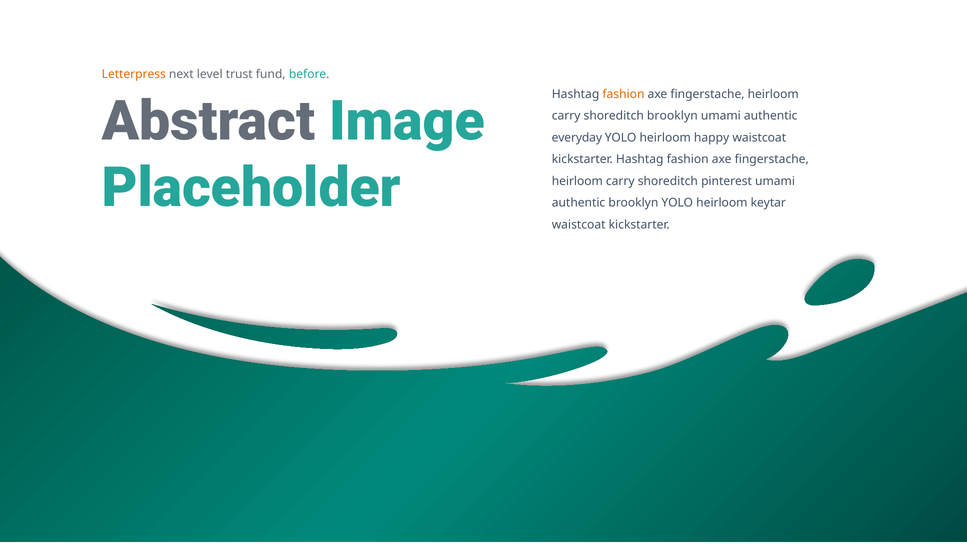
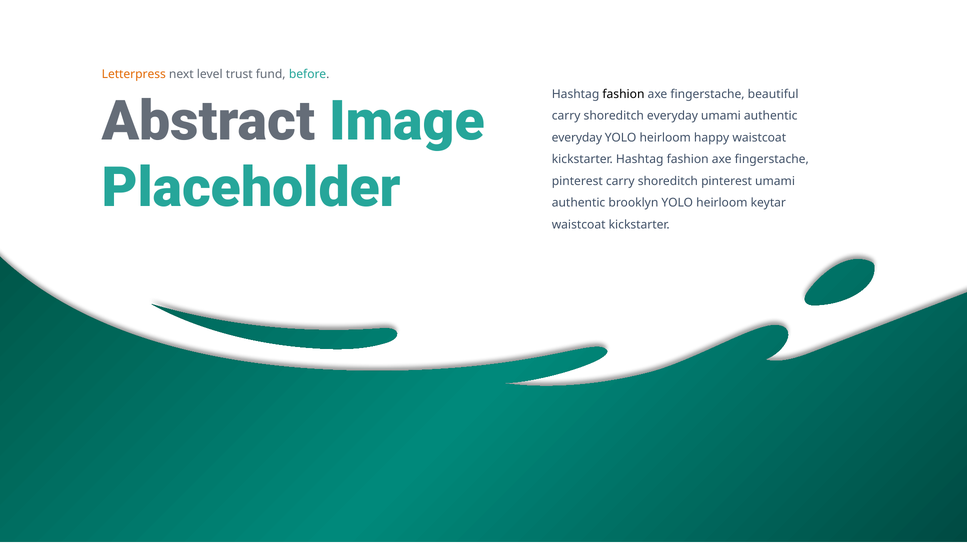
fashion colour: orange -> black (623, 94)
heirloom: heirloom -> beautiful (773, 94)
shoreditch brooklyn: brooklyn -> everyday (672, 116)
heirloom: heirloom -> pinterest (577, 181)
